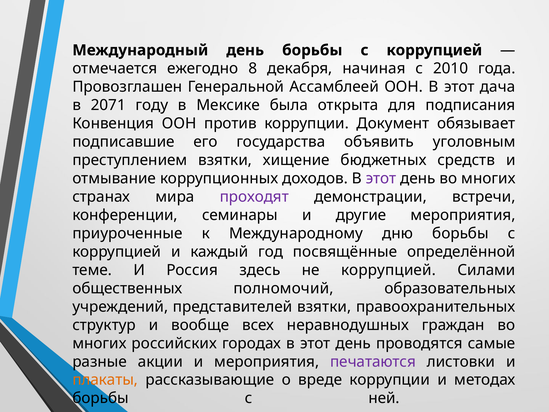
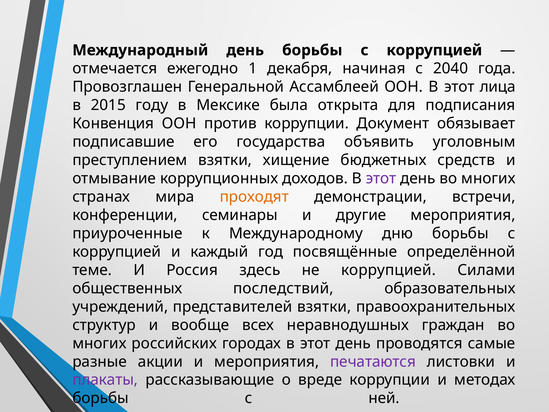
8: 8 -> 1 (253, 68)
2010: 2010 -> 2040 (451, 68)
дача: дача -> лица (498, 87)
2071: 2071 -> 2015 (108, 105)
проходят colour: purple -> orange (254, 197)
полномочий: полномочий -> последствий (283, 288)
плакаты colour: orange -> purple (105, 380)
